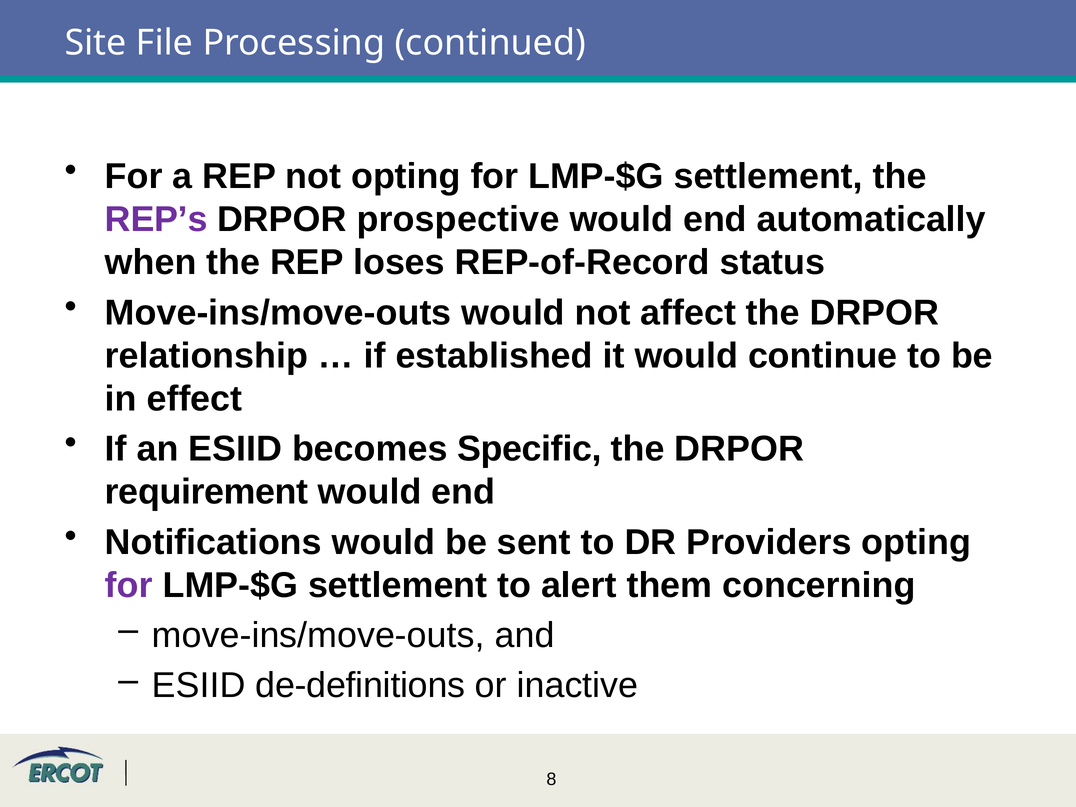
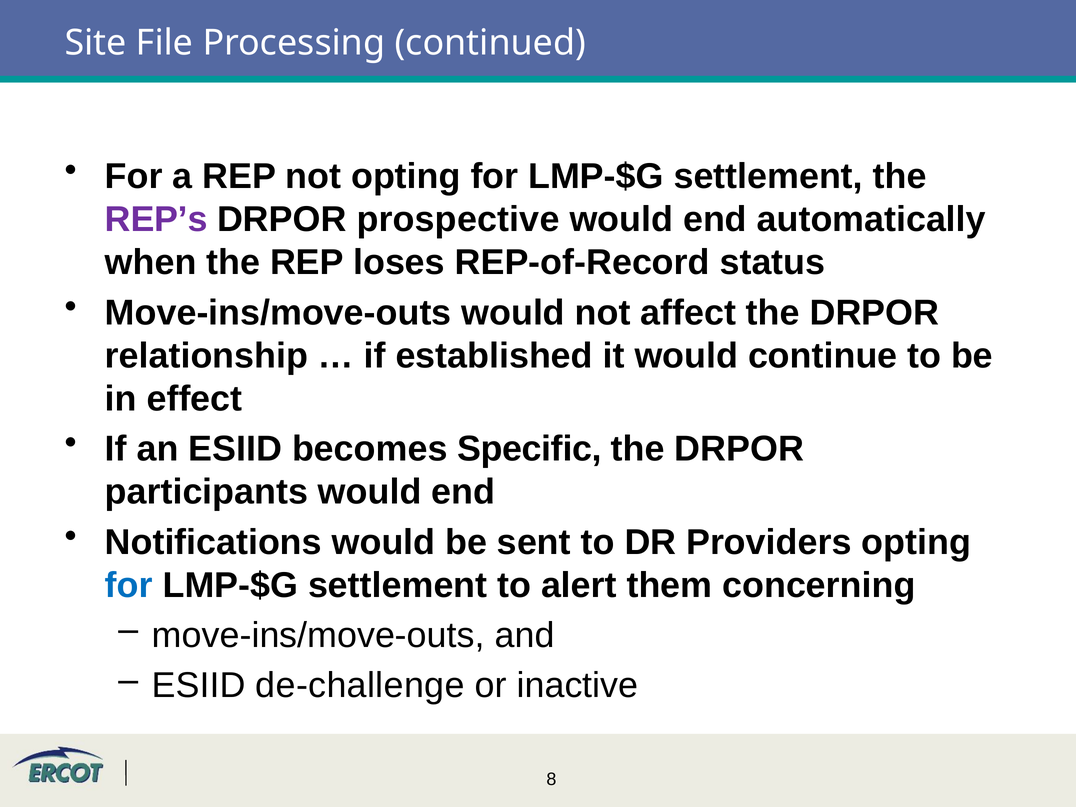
requirement: requirement -> participants (206, 492)
for colour: purple -> blue (129, 585)
de-definitions: de-definitions -> de-challenge (360, 686)
